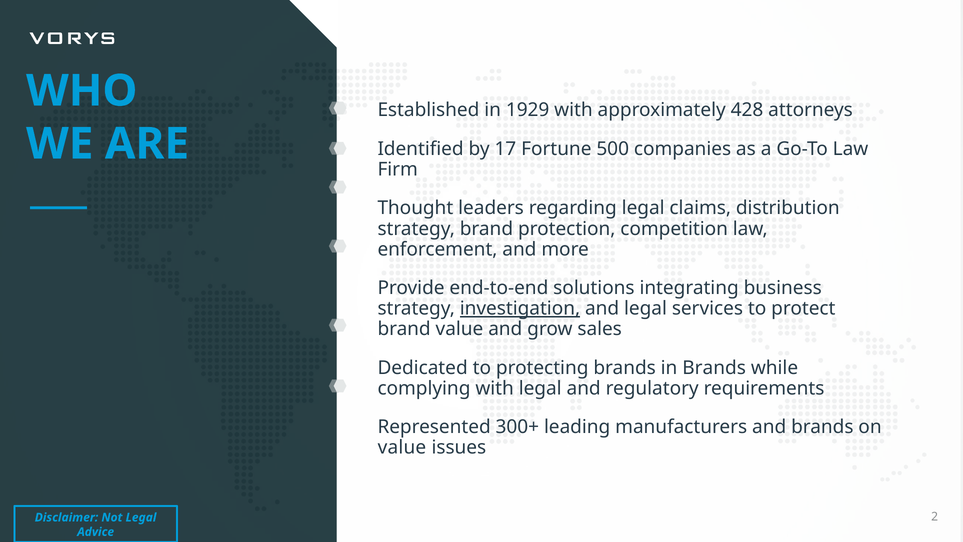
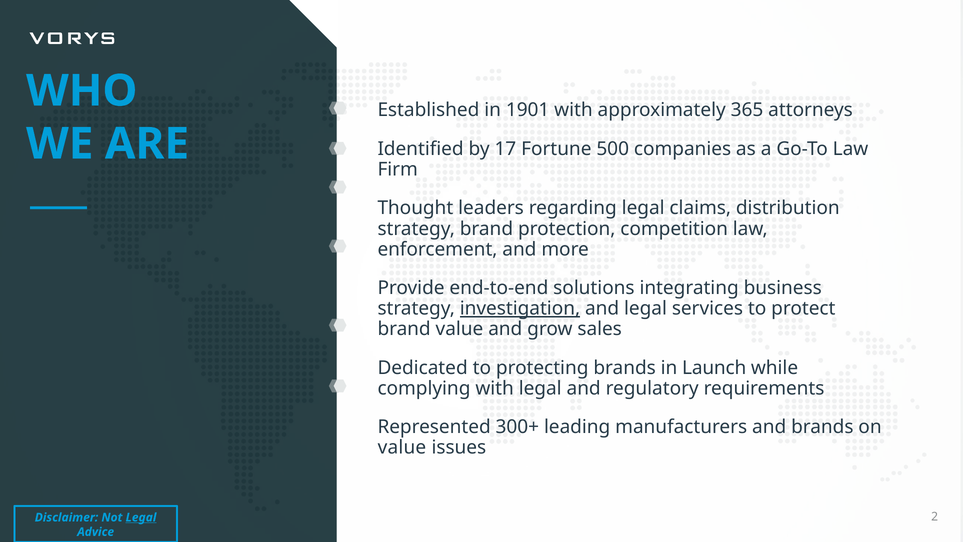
1929: 1929 -> 1901 (528, 110)
428: 428 -> 365 (747, 110)
in Brands: Brands -> Launch (714, 368)
Legal underline: none -> present (141, 517)
